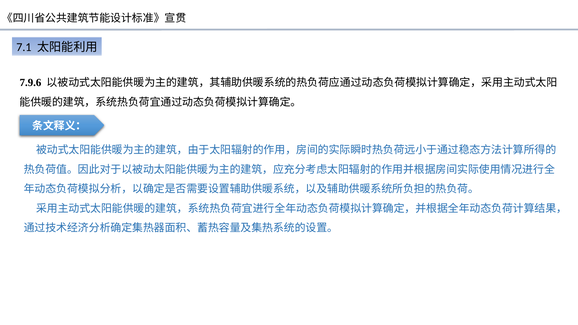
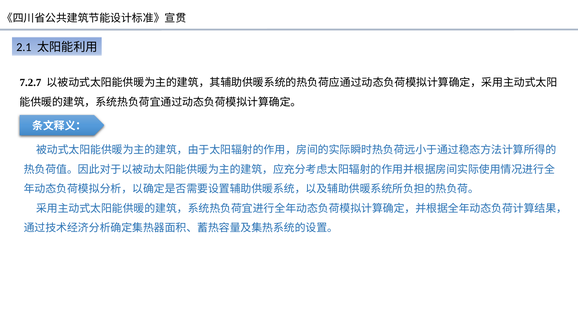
7.1: 7.1 -> 2.1 (24, 47)
7.9.6: 7.9.6 -> 7.2.7 (30, 83)
